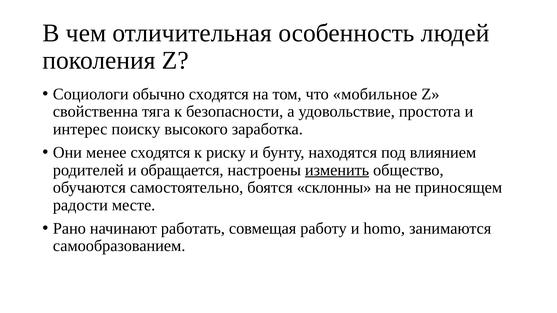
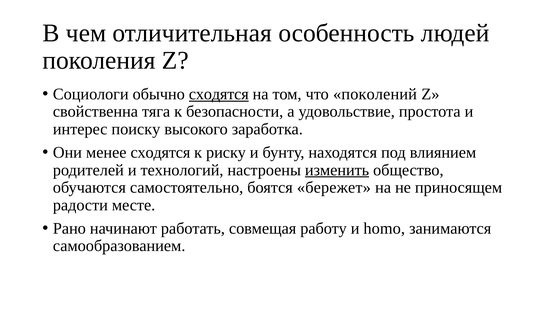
сходятся underline: none -> present (219, 94)
мобильное: мобильное -> поколений (375, 94)
обращается: обращается -> технологий (182, 170)
склонны: склонны -> бережет (334, 188)
